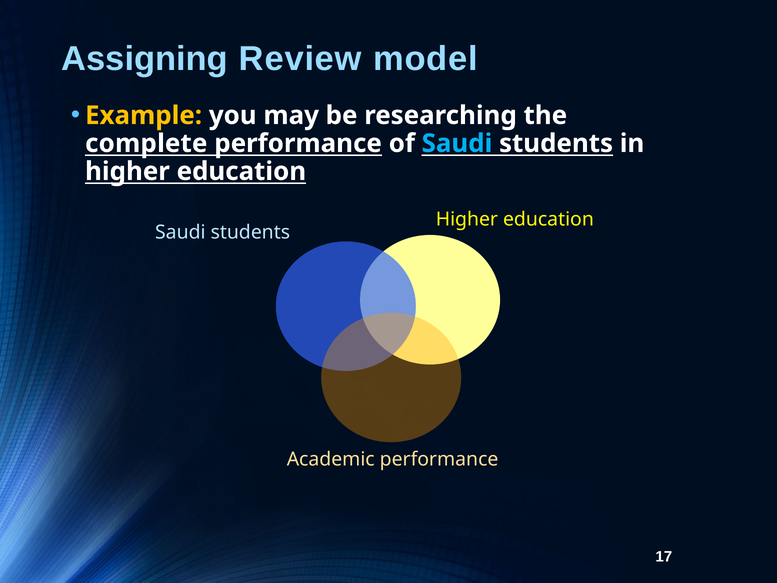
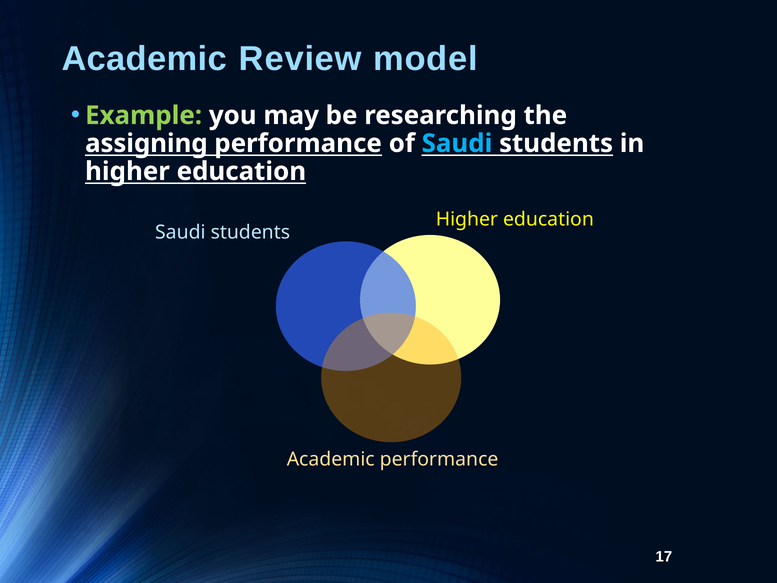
Assigning: Assigning -> Academic (144, 59)
Example colour: yellow -> light green (144, 115)
complete: complete -> assigning (146, 143)
